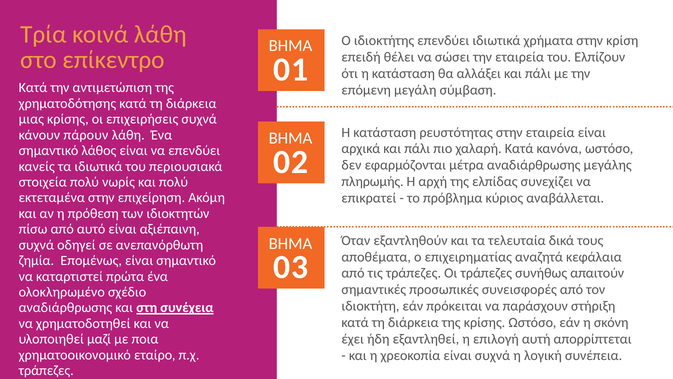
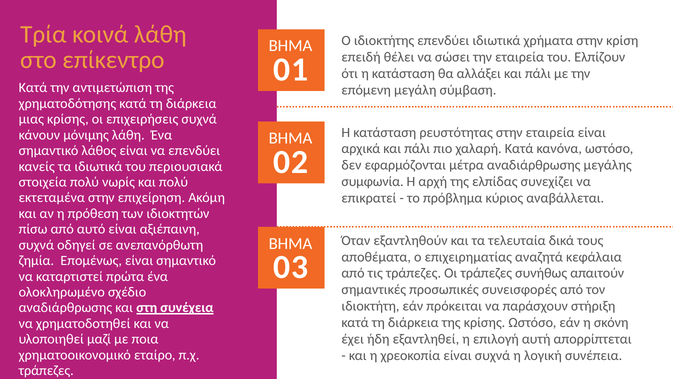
πάρουν: πάρουν -> μόνιμης (86, 135)
πληρωμής: πληρωμής -> συμφωνία (373, 181)
